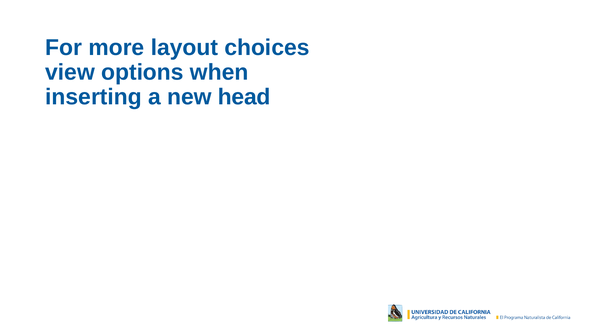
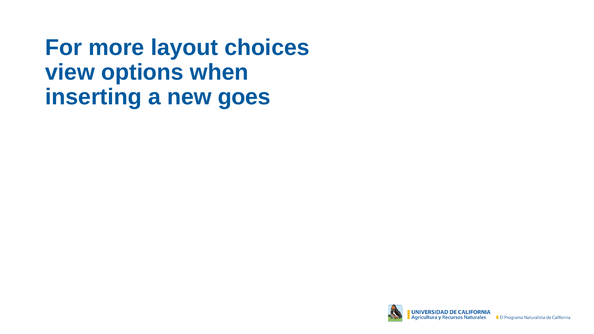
head: head -> goes (244, 97)
